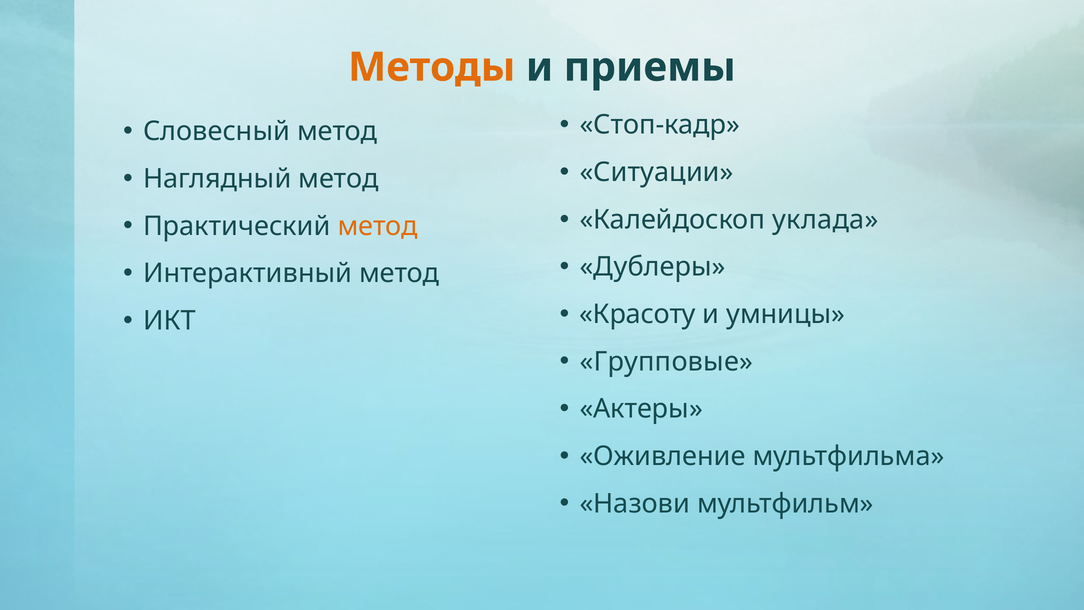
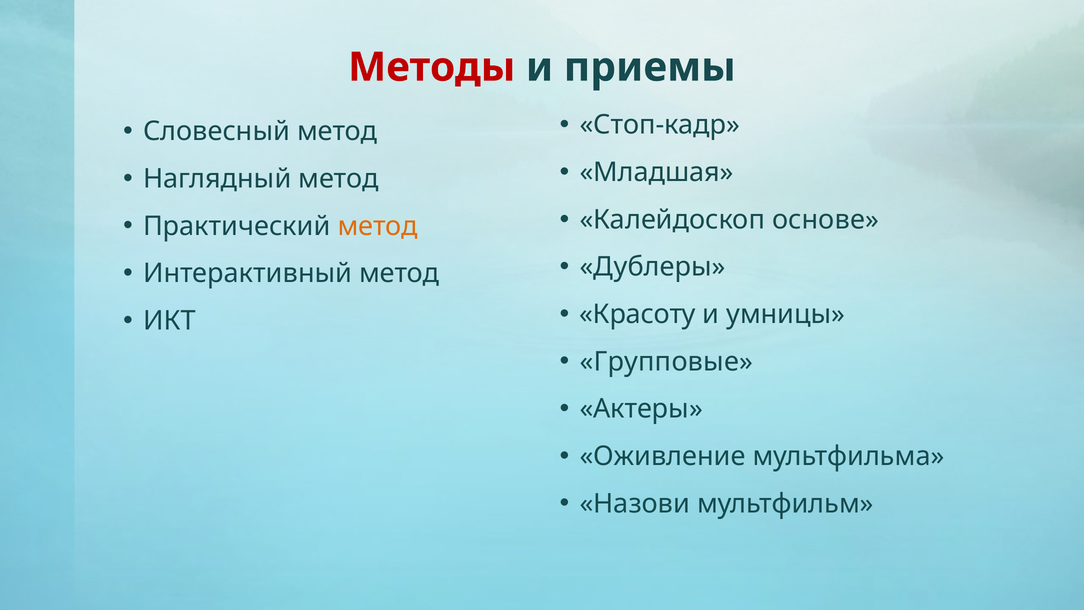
Методы colour: orange -> red (432, 67)
Ситуации: Ситуации -> Младшая (657, 172)
уклада: уклада -> основе (826, 220)
